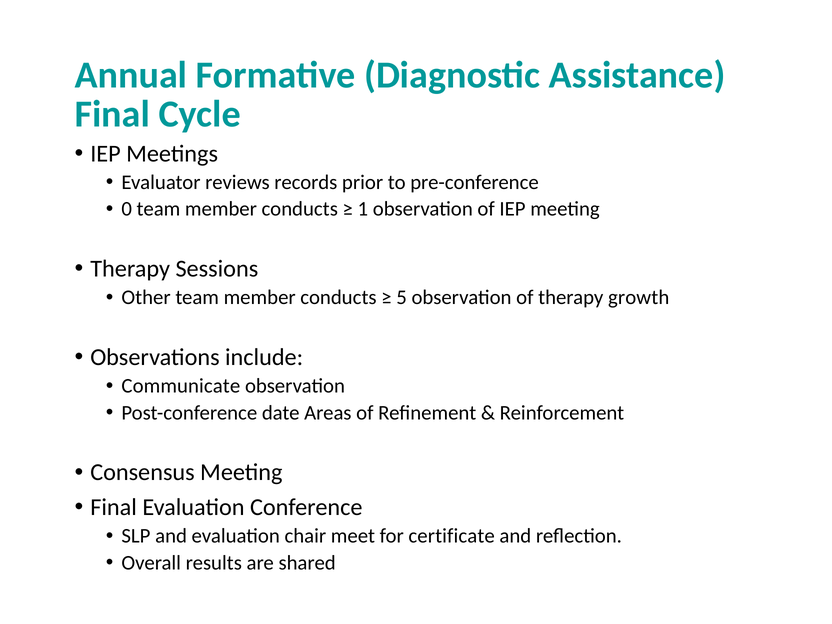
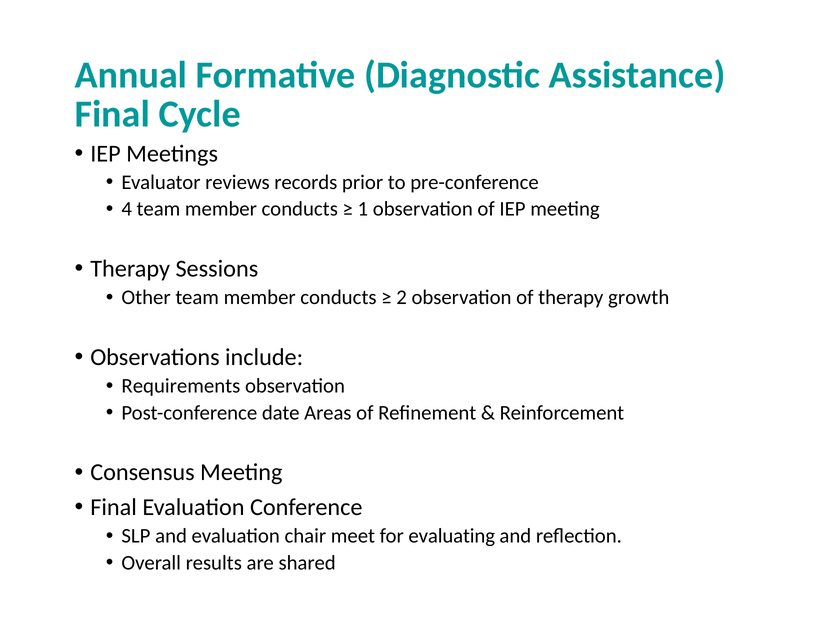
0: 0 -> 4 (127, 209)
5: 5 -> 2 (402, 298)
Communicate: Communicate -> Requirements (181, 386)
certificate: certificate -> evaluating (452, 536)
